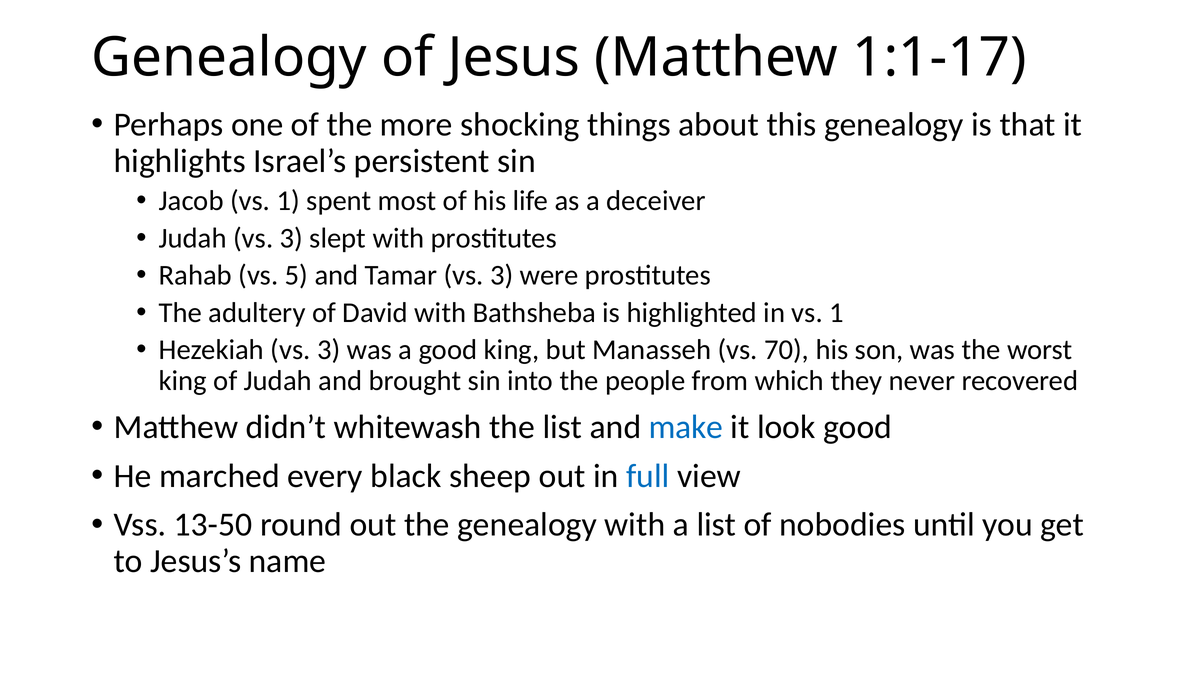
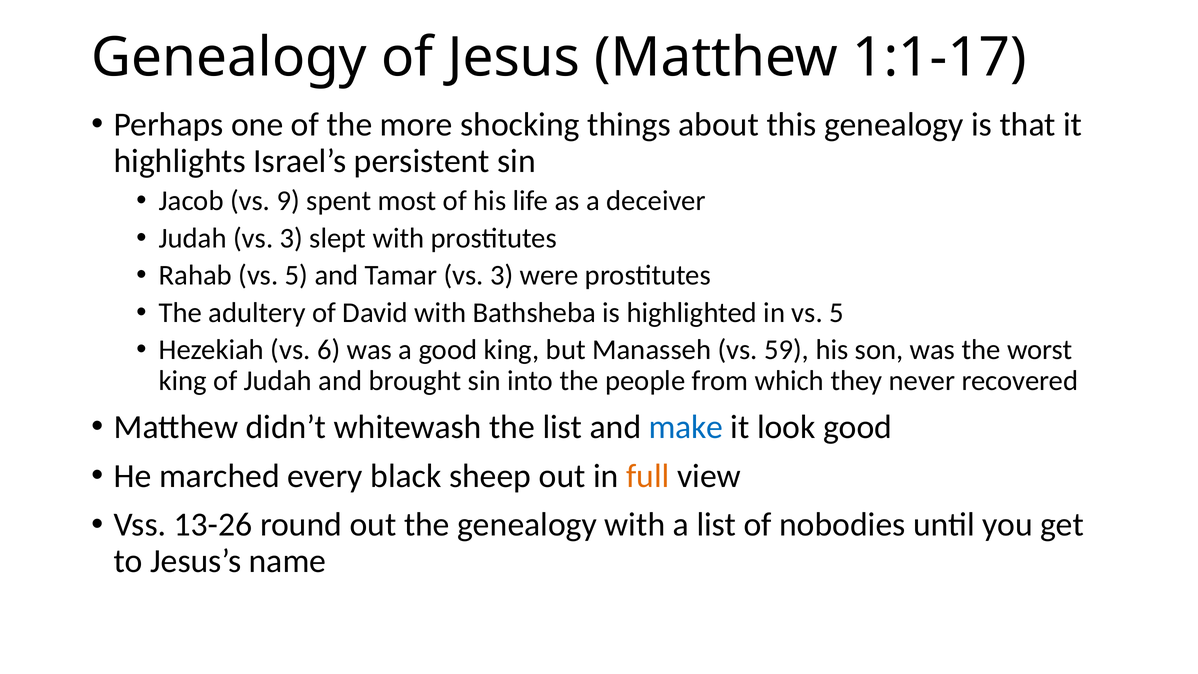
Jacob vs 1: 1 -> 9 (288, 201)
in vs 1: 1 -> 5 (837, 313)
Hezekiah vs 3: 3 -> 6 (329, 350)
70: 70 -> 59 (787, 350)
full colour: blue -> orange (648, 476)
13-50: 13-50 -> 13-26 (213, 525)
